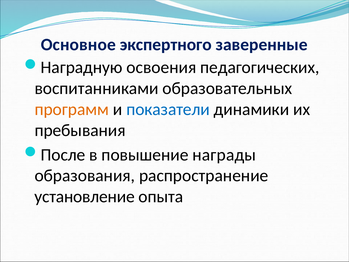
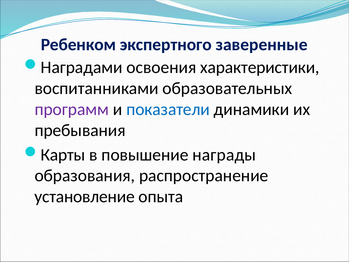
Основное: Основное -> Ребенком (78, 45)
Наградную: Наградную -> Наградами (82, 67)
педагогических: педагогических -> характеристики (260, 67)
программ colour: orange -> purple (72, 109)
После: После -> Карты (63, 155)
